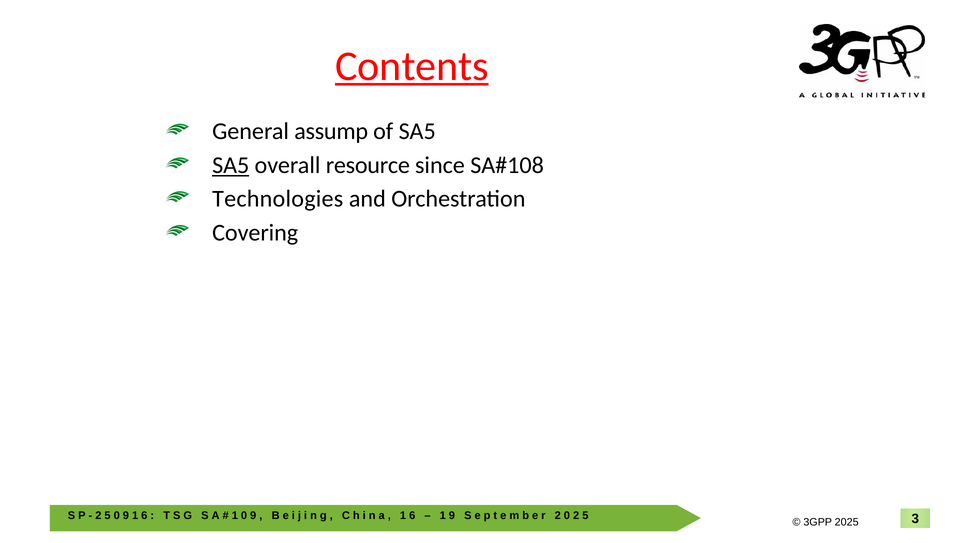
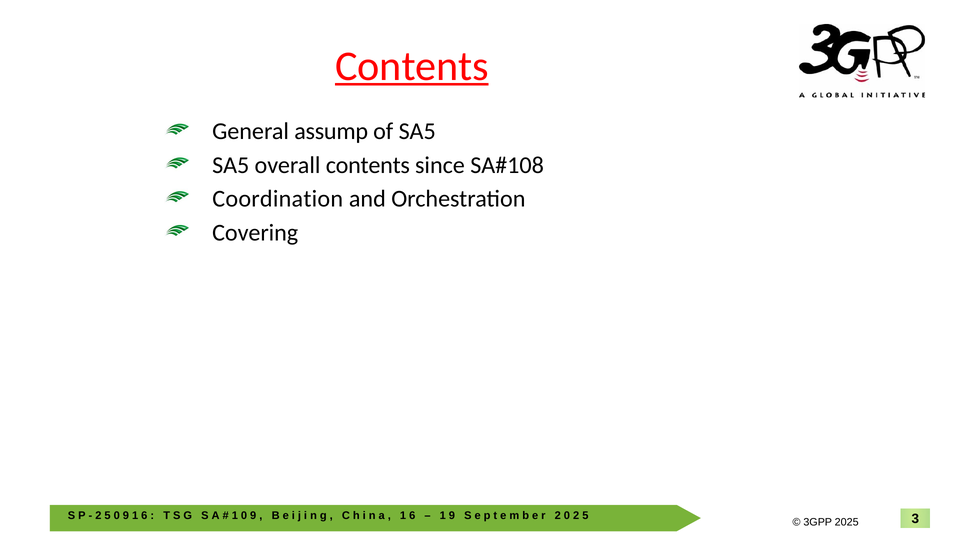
SA5 underline: present -> none (231, 165)
overall resource: resource -> contents (368, 165)
Technologies: Technologies -> Coordination (278, 199)
